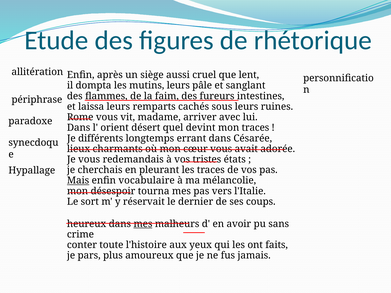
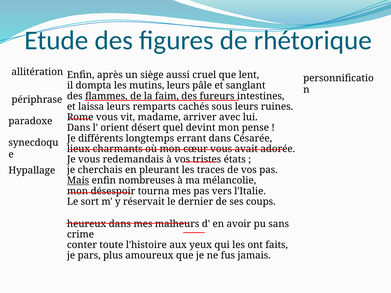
mon traces: traces -> pense (255, 128)
vocabulaire: vocabulaire -> nombreuses (147, 181)
mes underline: present -> none (143, 224)
